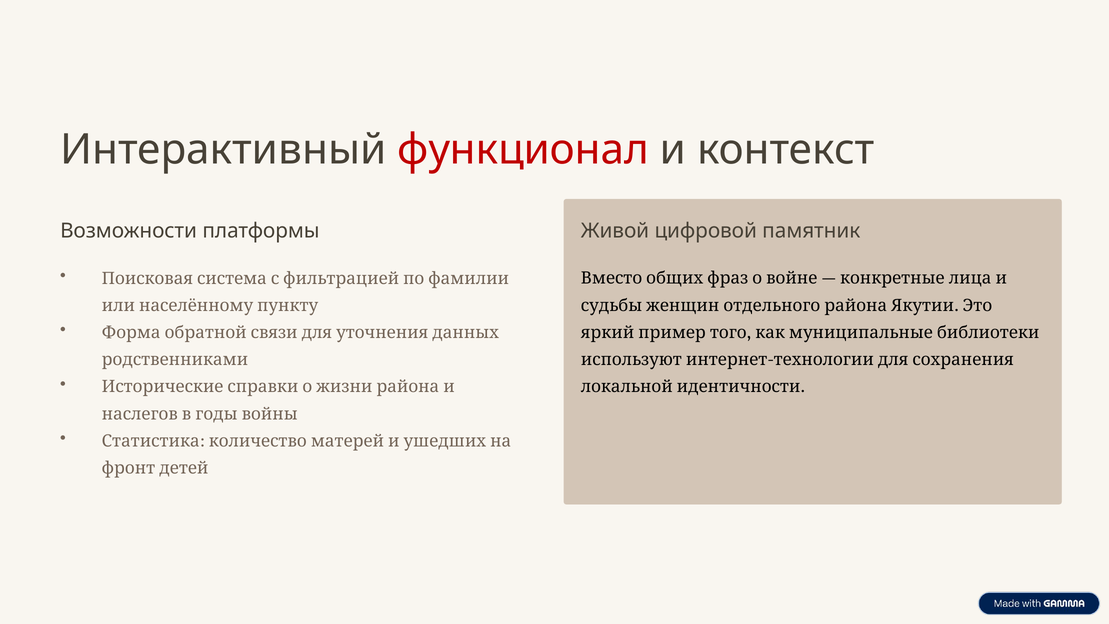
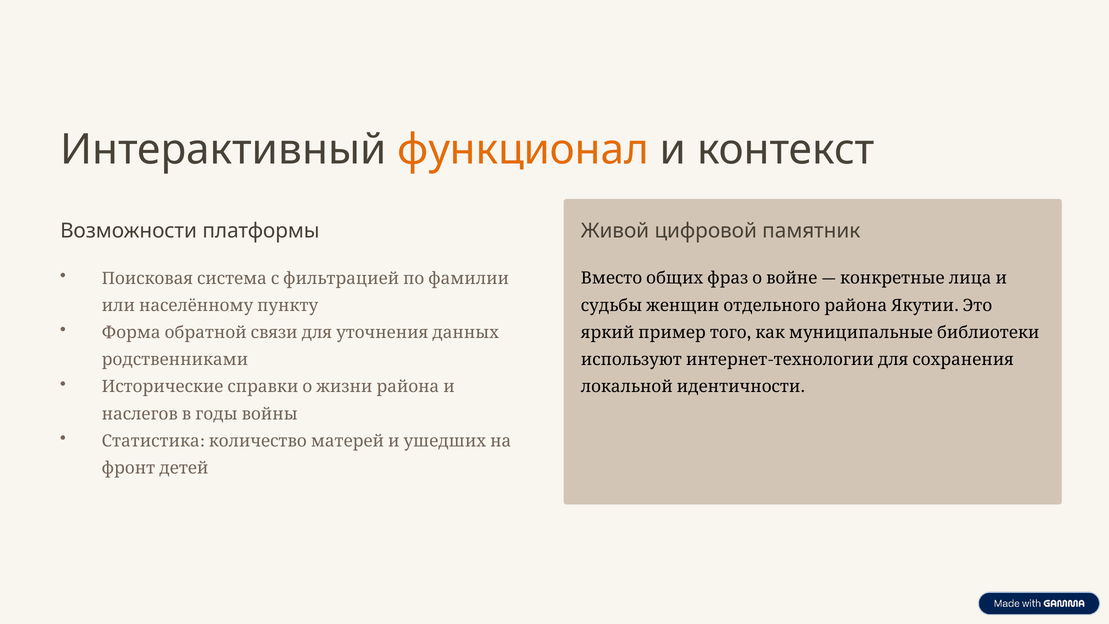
функционал colour: red -> orange (523, 150)
